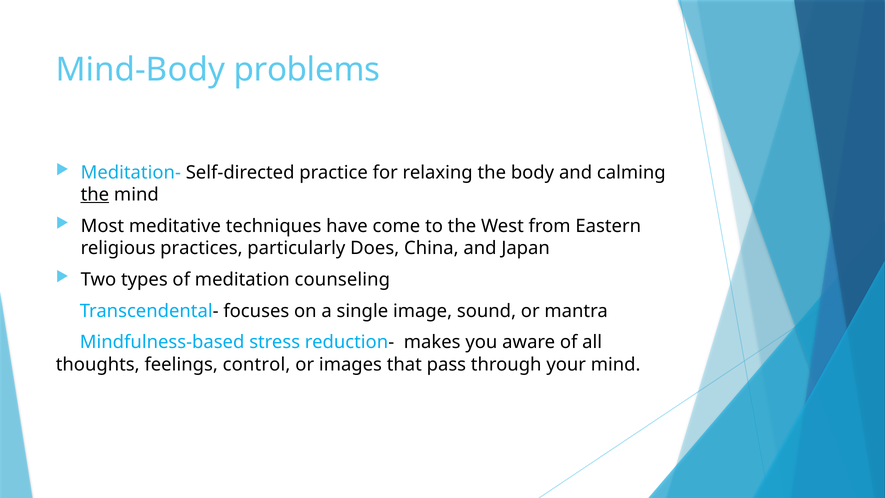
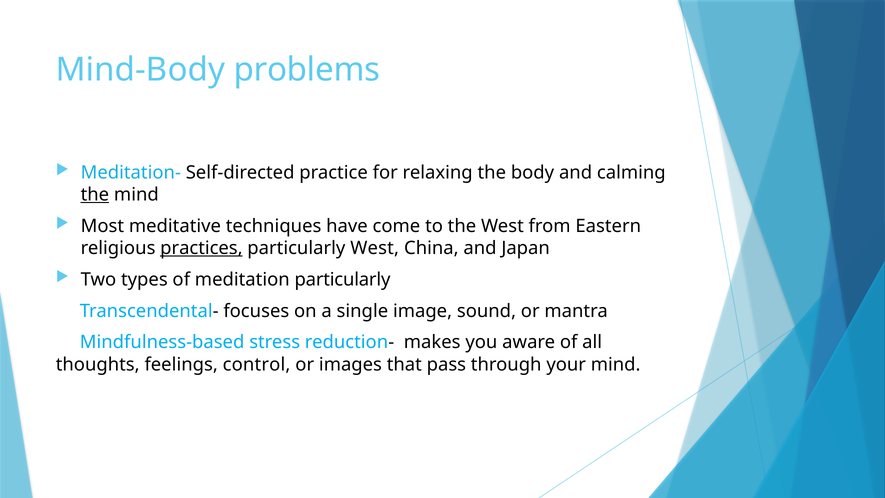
practices underline: none -> present (201, 248)
particularly Does: Does -> West (375, 248)
meditation counseling: counseling -> particularly (342, 280)
